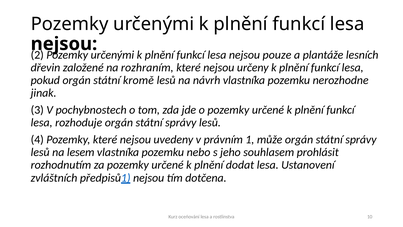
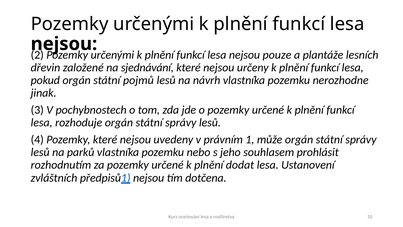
rozhraním: rozhraním -> sjednávání (147, 68)
kromě: kromě -> pojmů (138, 80)
lesem: lesem -> parků (81, 152)
